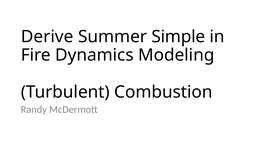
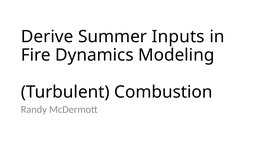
Simple: Simple -> Inputs (178, 37)
